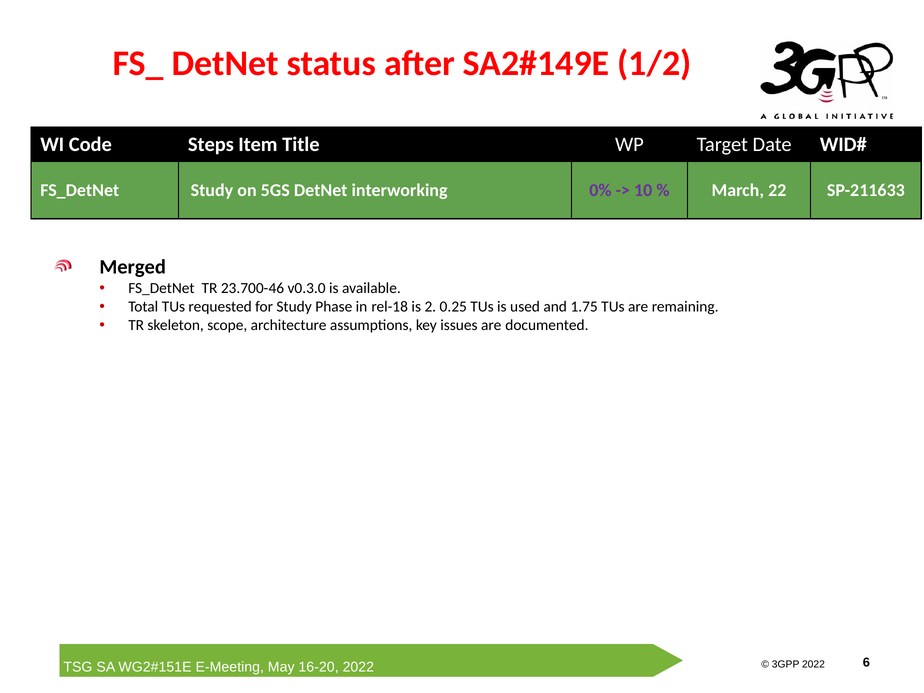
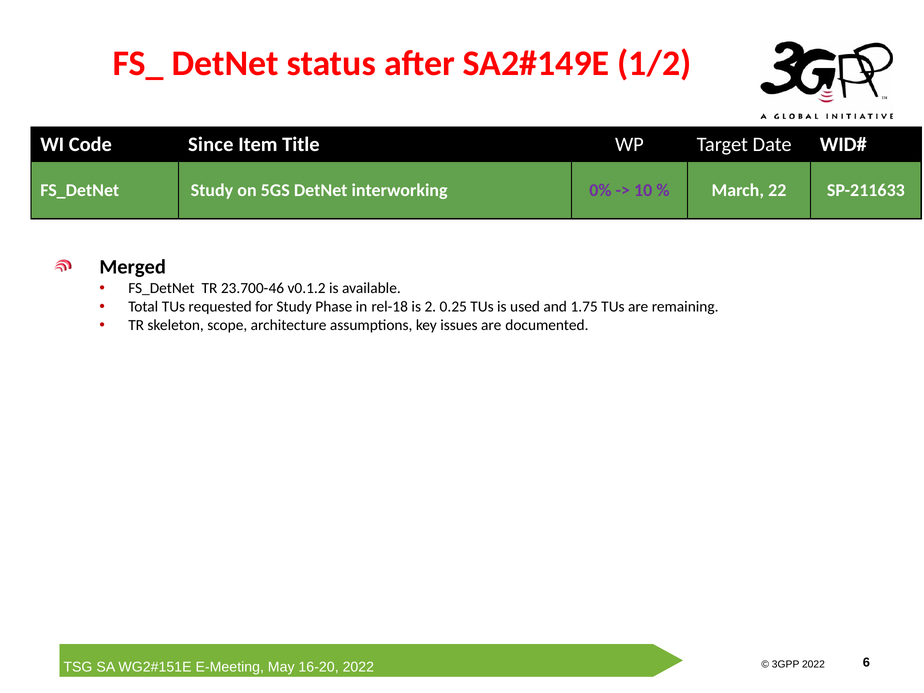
Steps: Steps -> Since (211, 145)
v0.3.0: v0.3.0 -> v0.1.2 (307, 288)
